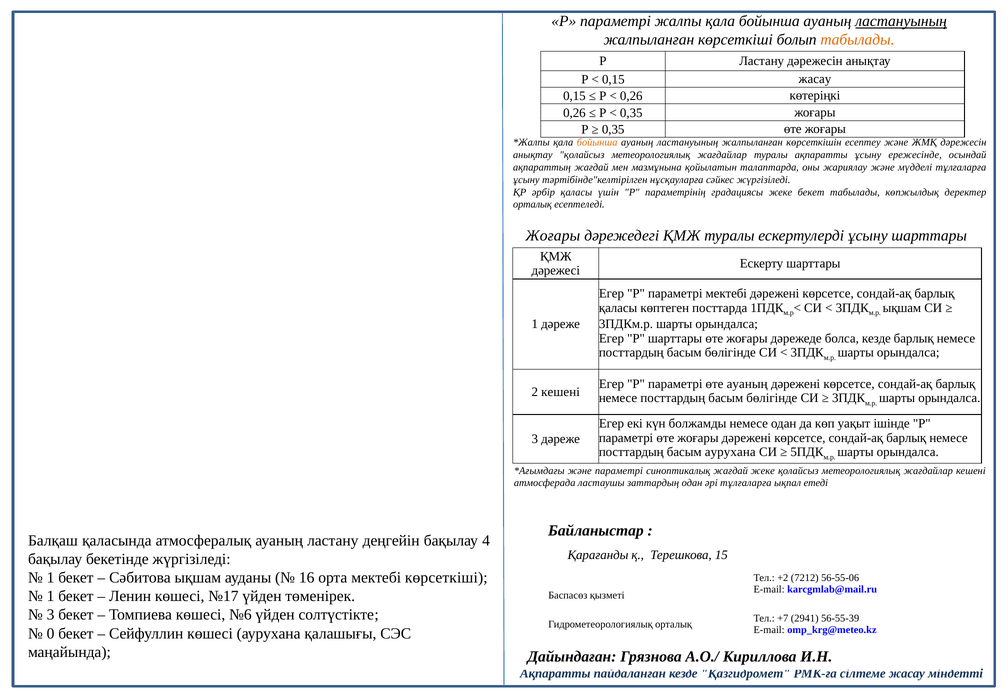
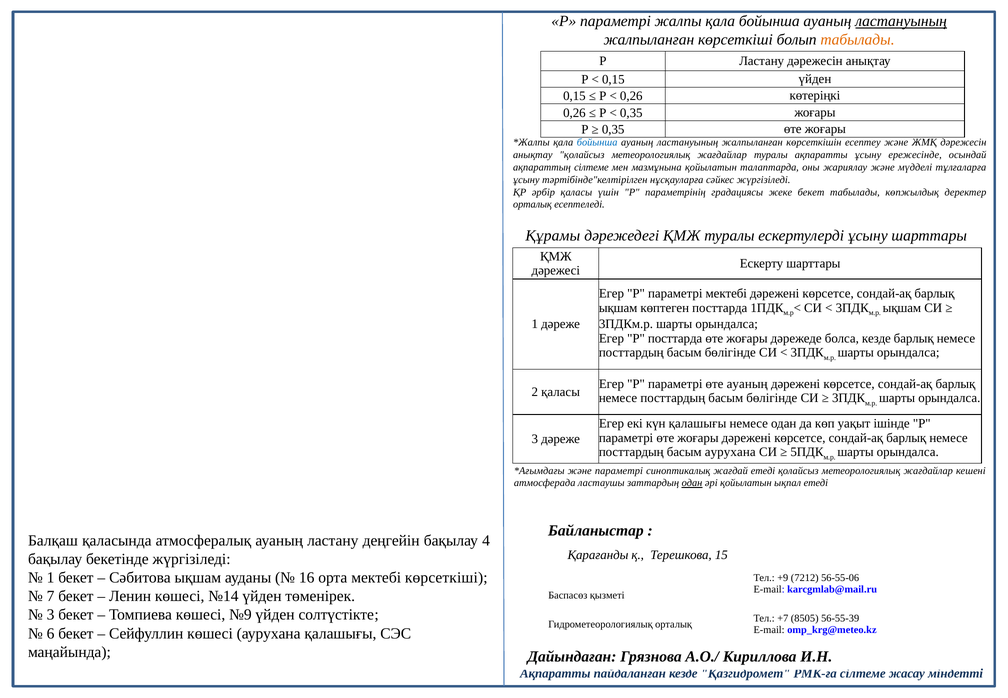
0,15 жасау: жасау -> үйден (815, 79)
бойынша colour: orange -> blue (597, 143)
ақпараттың жағдай: жағдай -> сілтеме (591, 167)
Жоғары: Жоғары -> Құрамы (553, 236)
қаласы: қаласы -> ықшам (618, 308)
P шарттары: шарттары -> посттарда (675, 338)
2 кешені: кешені -> қаласы (561, 392)
күн болжамды: болжамды -> қалашығы (697, 424)
жағдай жеке: жеке -> етеді (763, 471)
одан underline: none -> present (692, 483)
әрі тұлғаларға: тұлғаларға -> қойылатын (746, 483)
+2: +2 -> +9 (783, 578)
1: 1 -> 7 (51, 596)
№17: №17 -> №14 (223, 596)
№6: №6 -> №9 (240, 615)
2941: 2941 -> 8505 (805, 618)
0: 0 -> 6 (51, 633)
